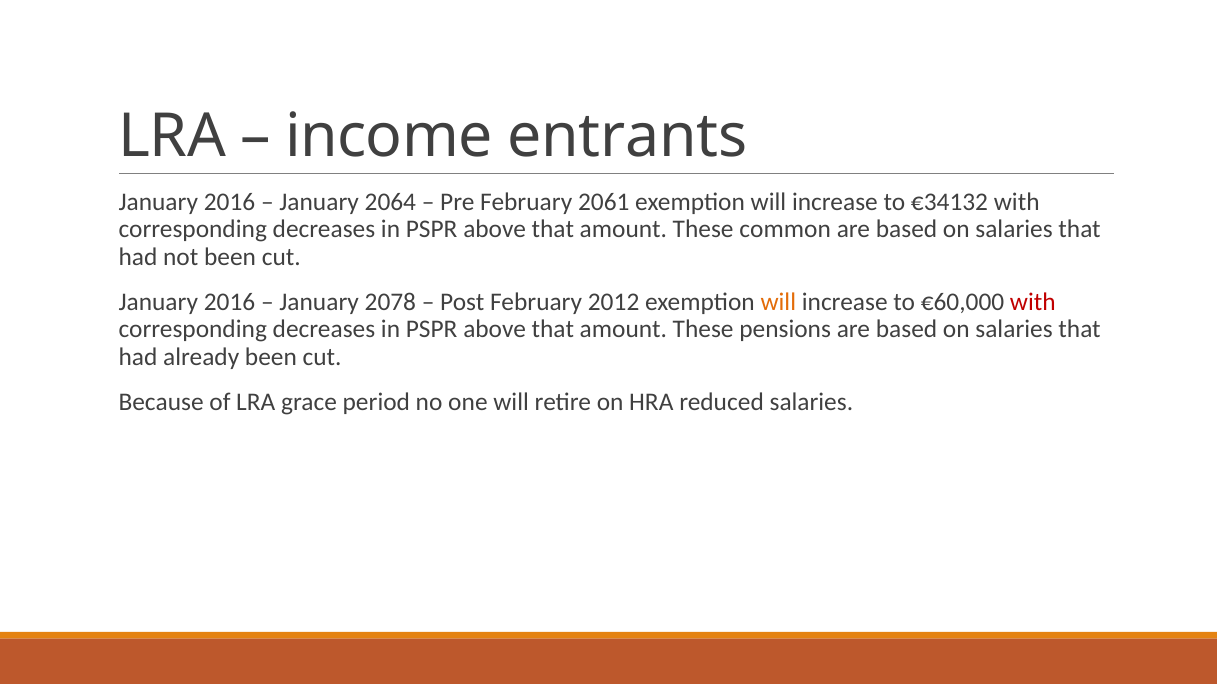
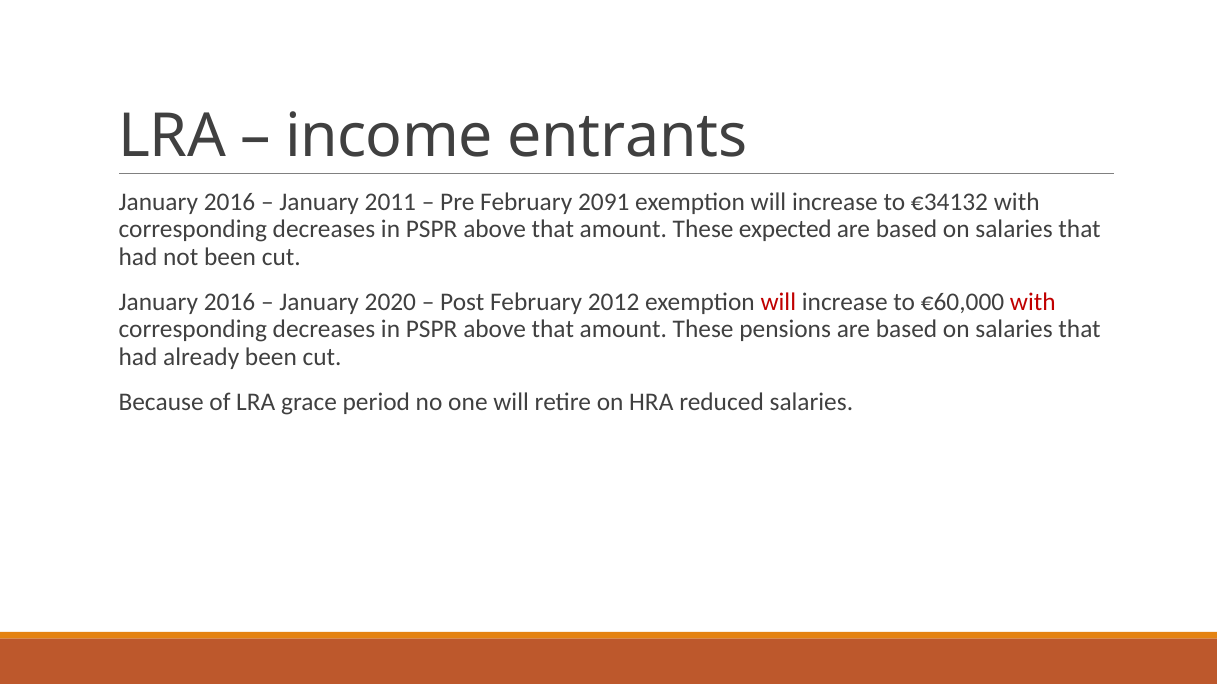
2064: 2064 -> 2011 (390, 202)
2061: 2061 -> 2091 (604, 202)
common: common -> expected (785, 230)
2078: 2078 -> 2020 (390, 302)
will colour: orange -> red (778, 302)
